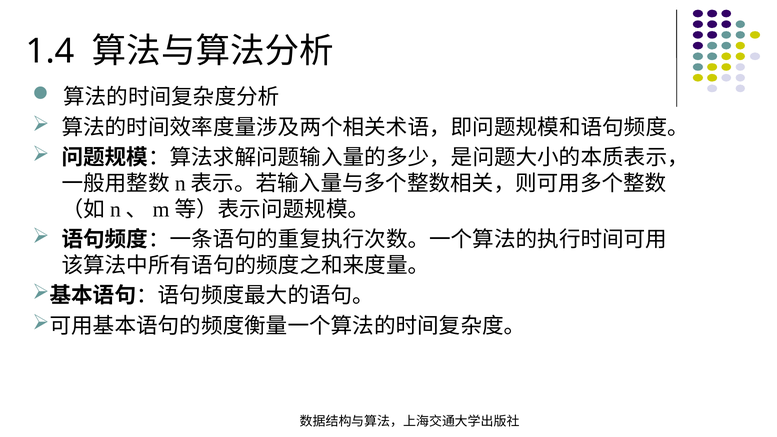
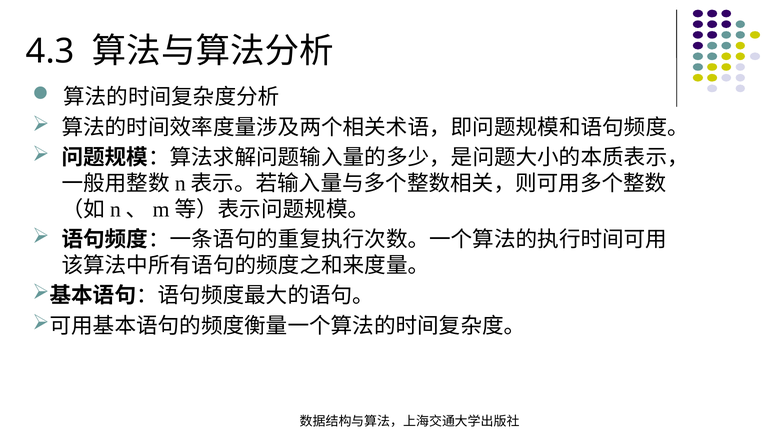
1.4: 1.4 -> 4.3 (50, 51)
